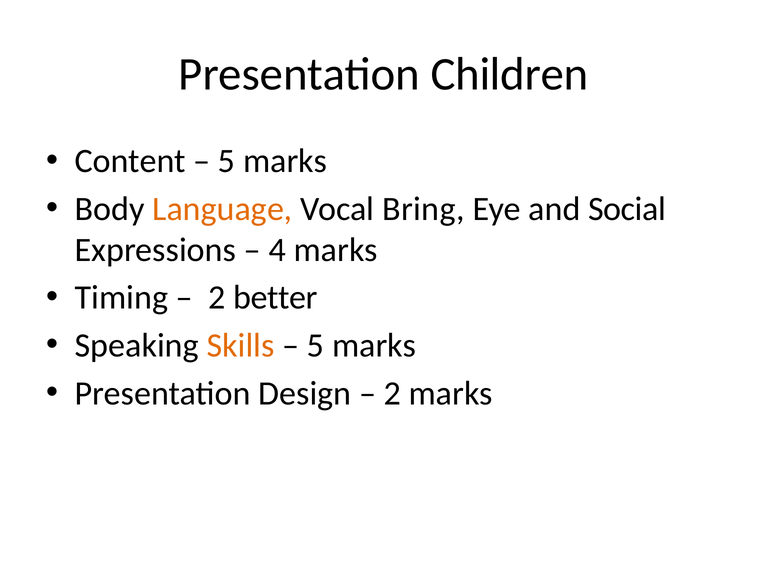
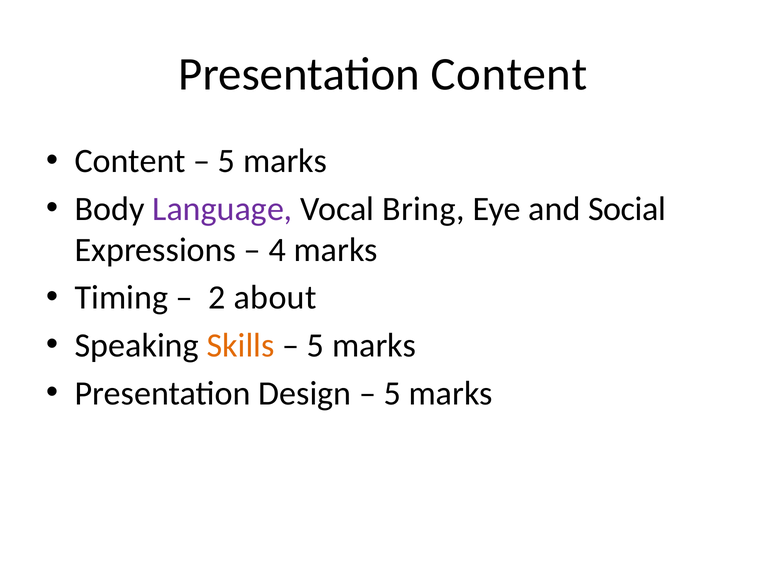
Presentation Children: Children -> Content (509, 74)
Language colour: orange -> purple (222, 209)
better: better -> about (275, 297)
2: 2 -> 5 (392, 393)
